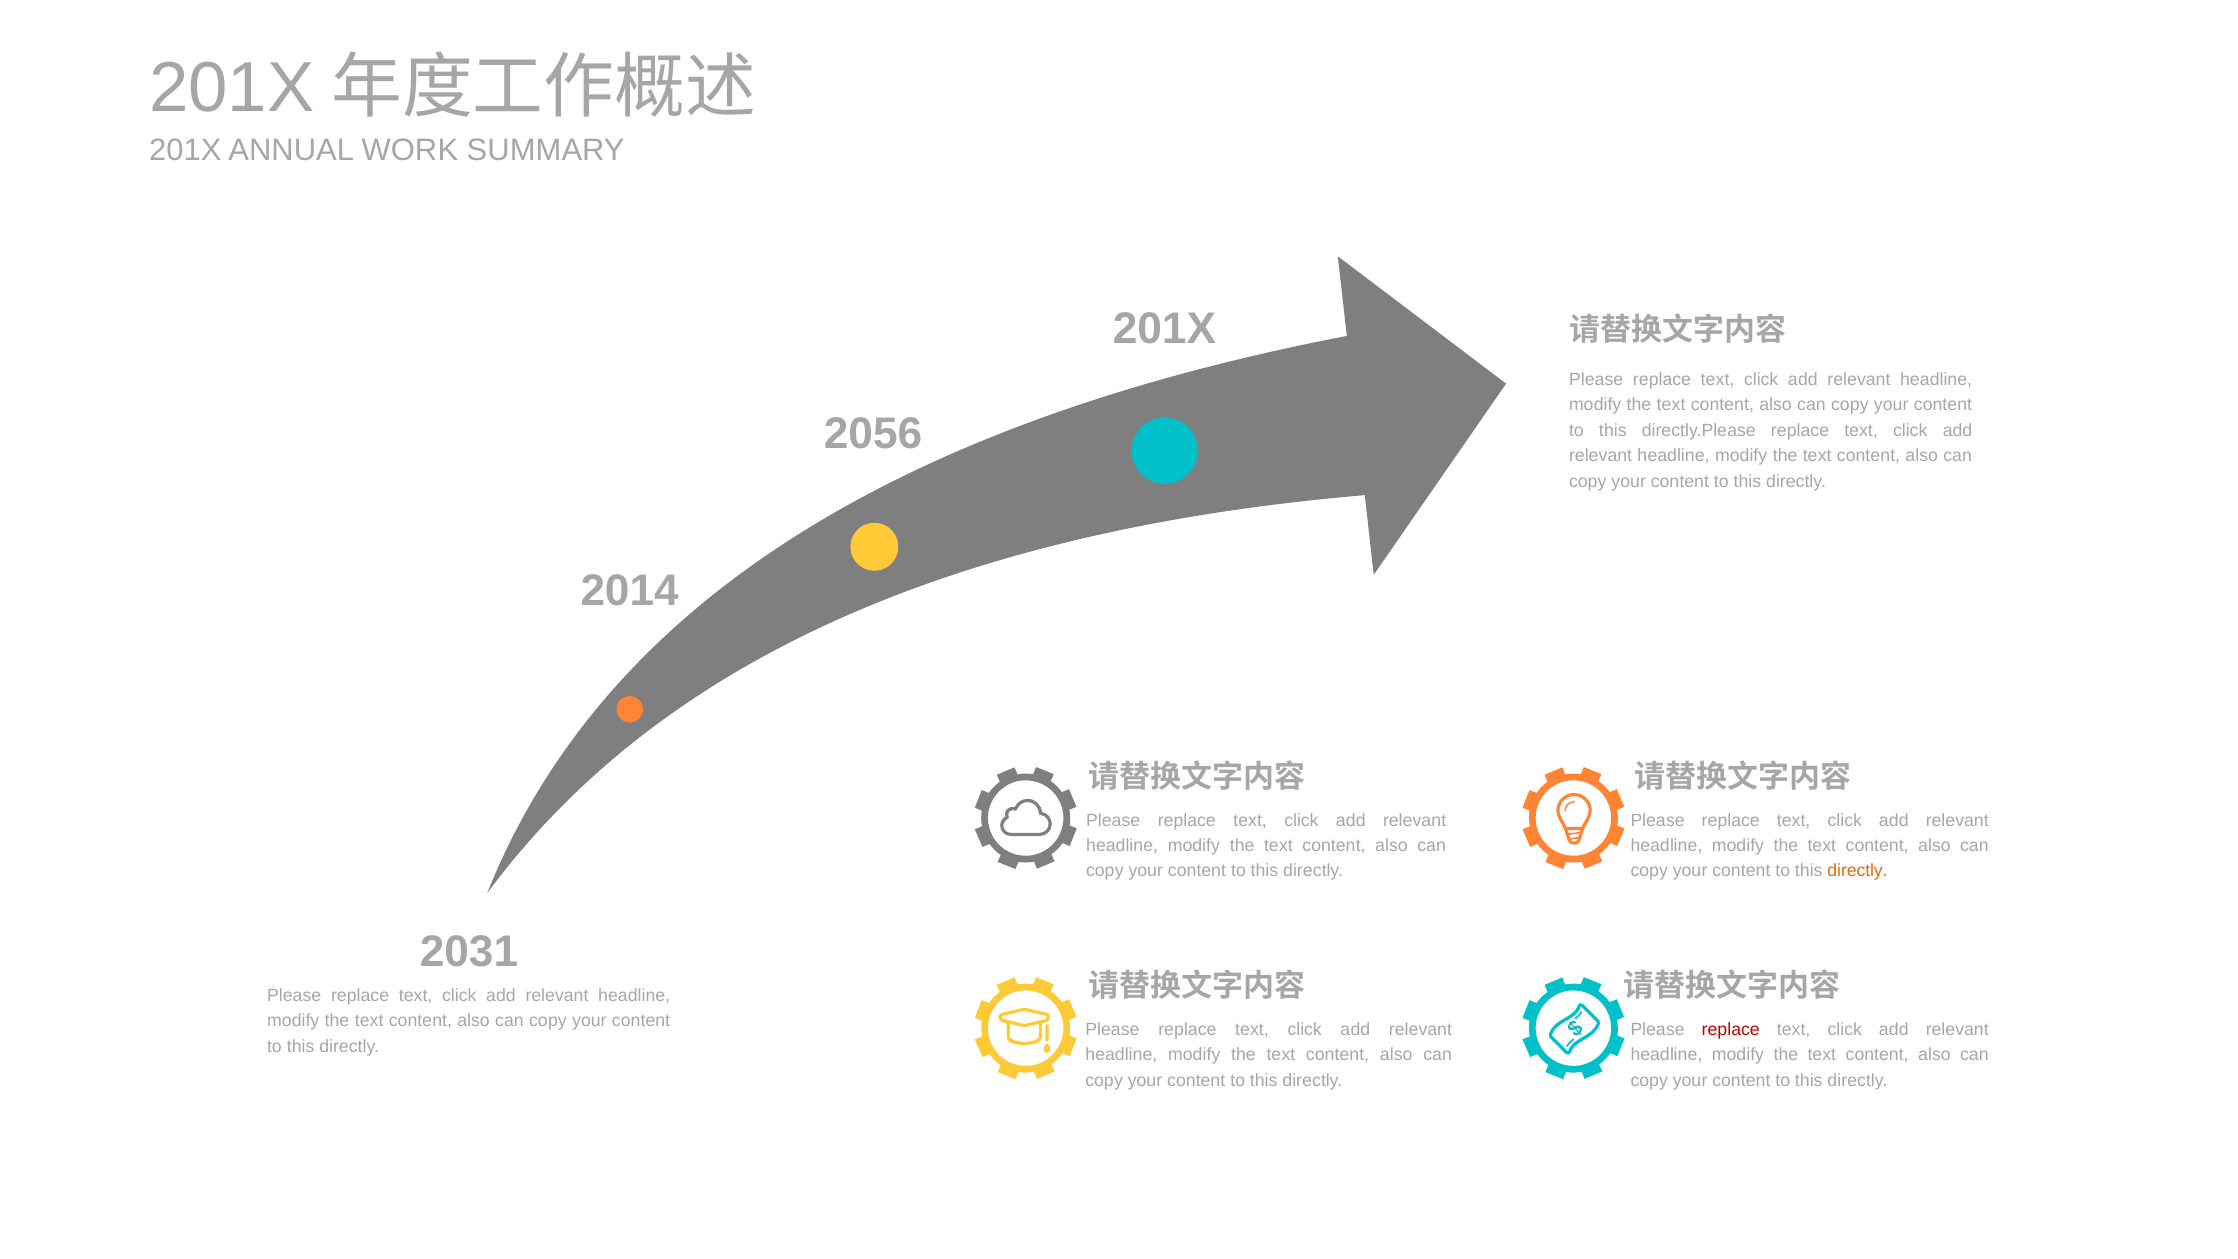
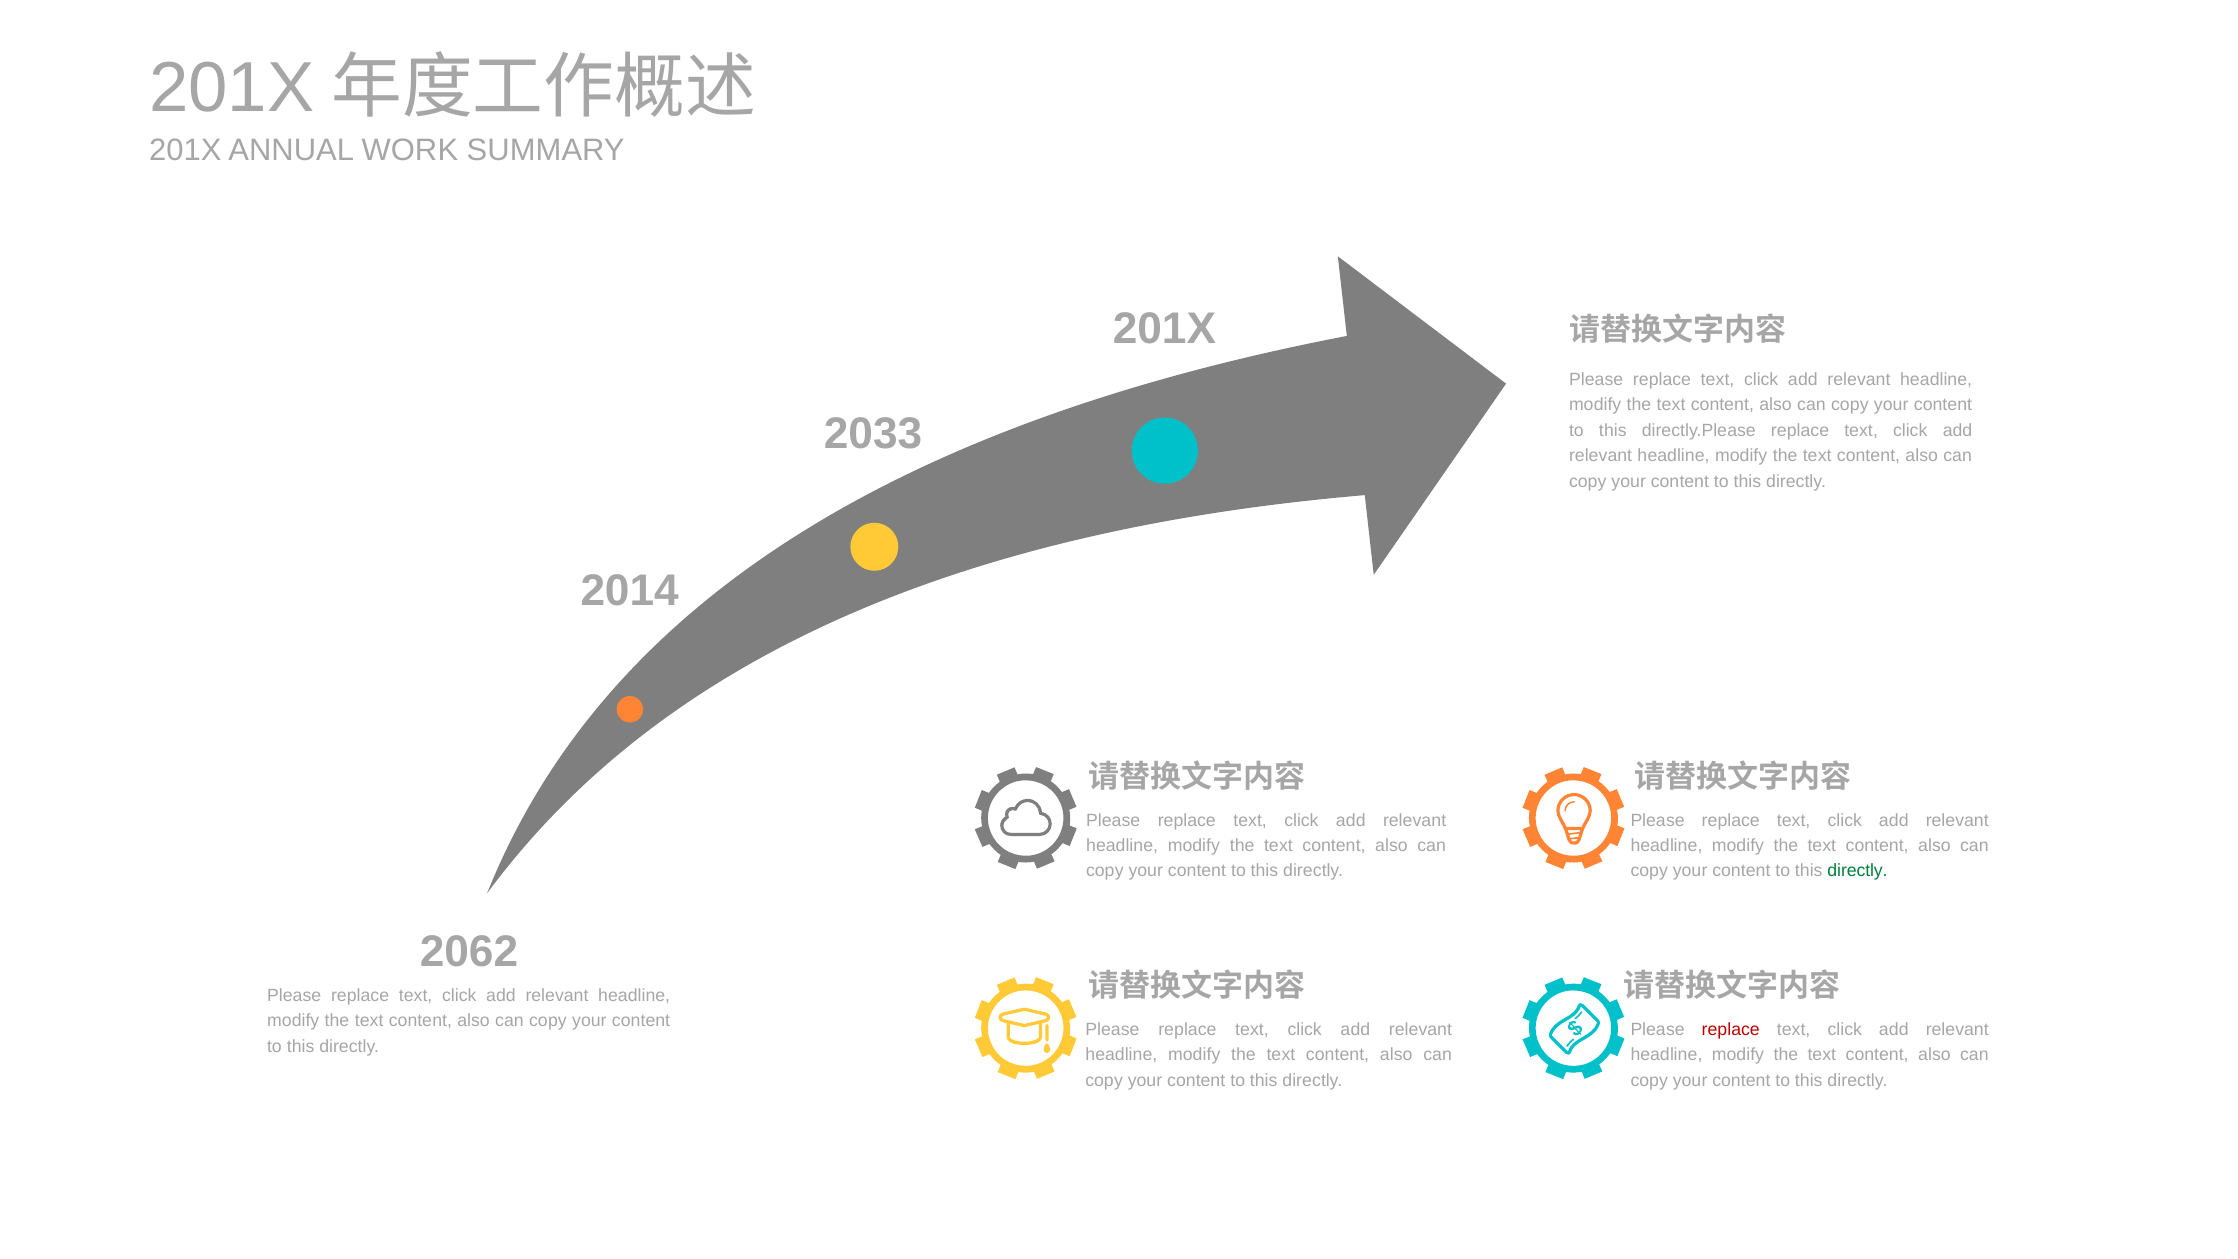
2056: 2056 -> 2033 (873, 434)
directly colour: orange -> green (1858, 871)
2031: 2031 -> 2062 (469, 952)
